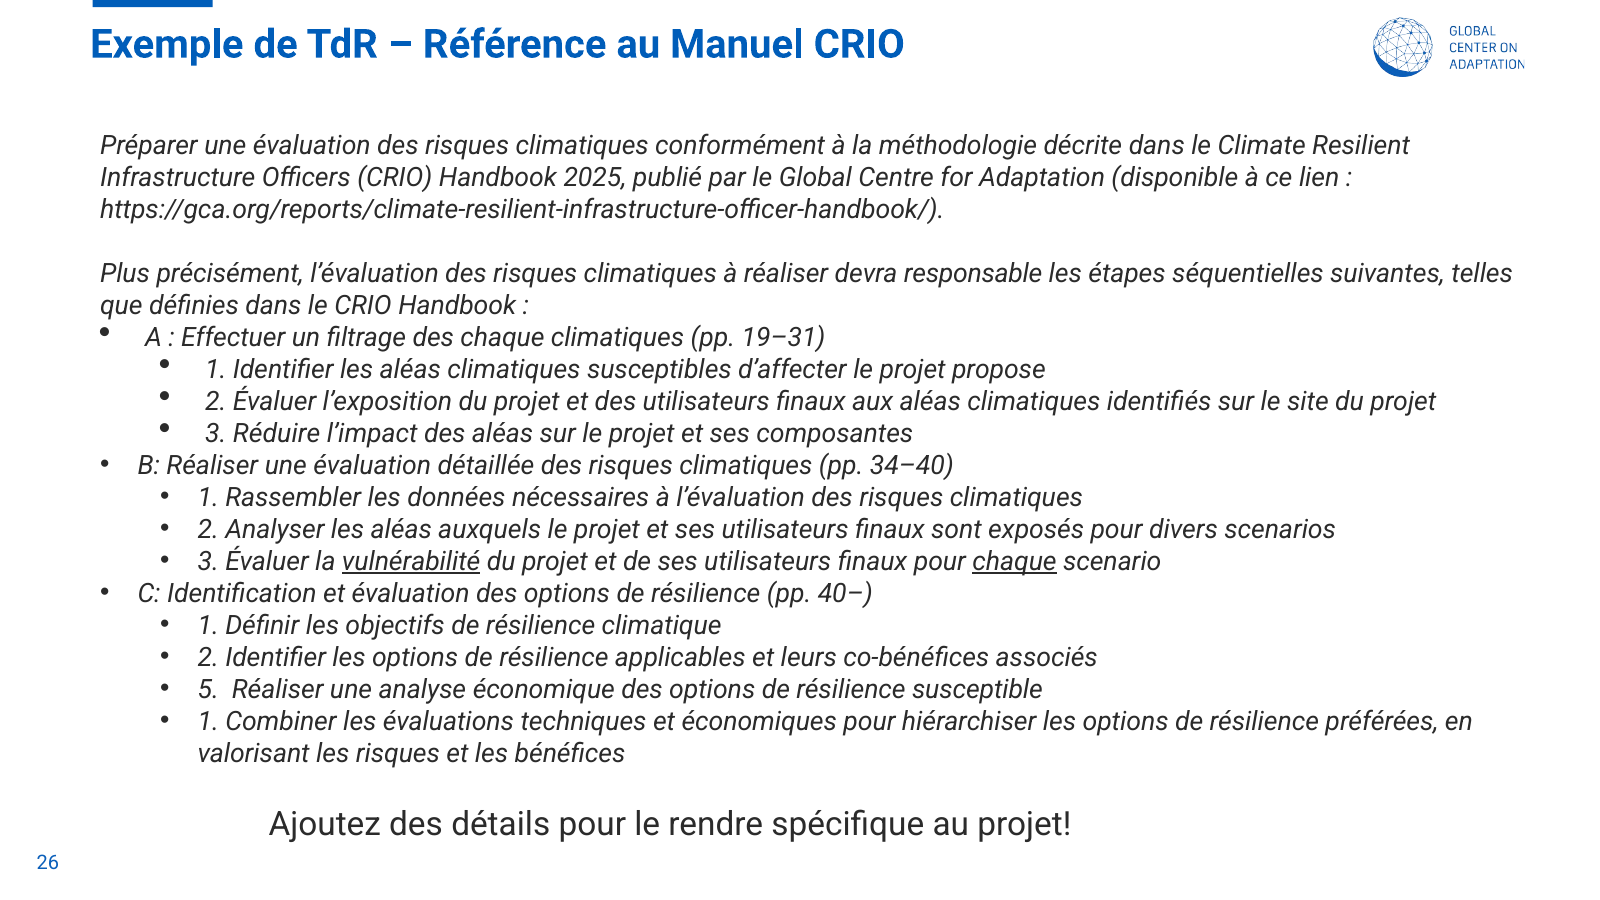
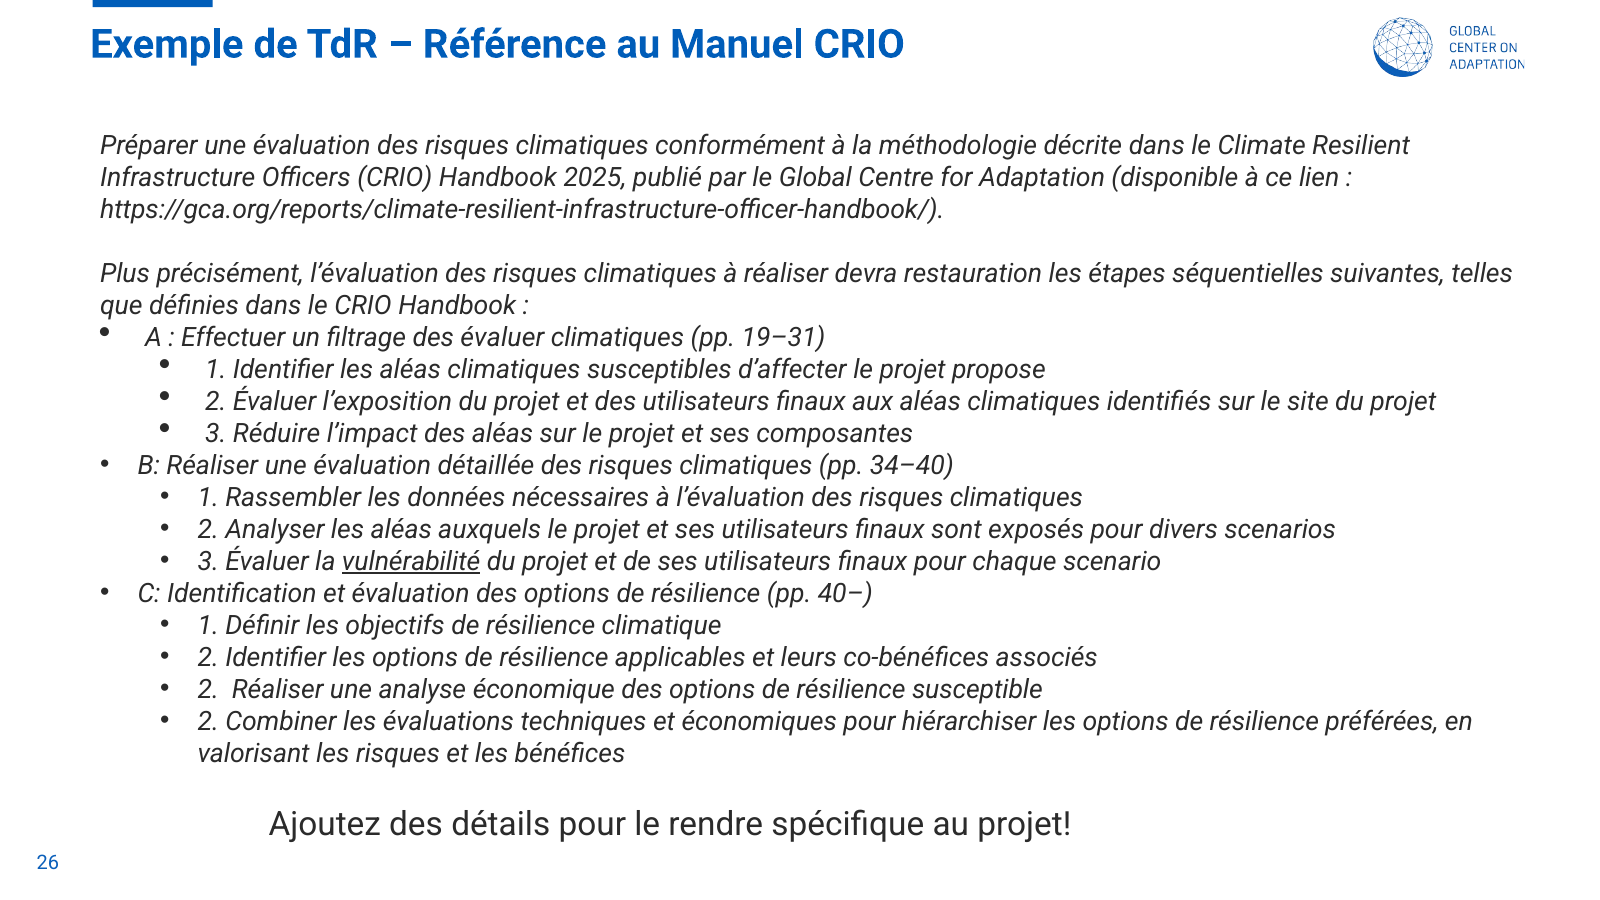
responsable: responsable -> restauration (973, 273)
des chaque: chaque -> évaluer (502, 337)
chaque underline: present -> none (1015, 561)
5: 5 -> 2 (208, 689)
1: 1 -> 2 (208, 721)
